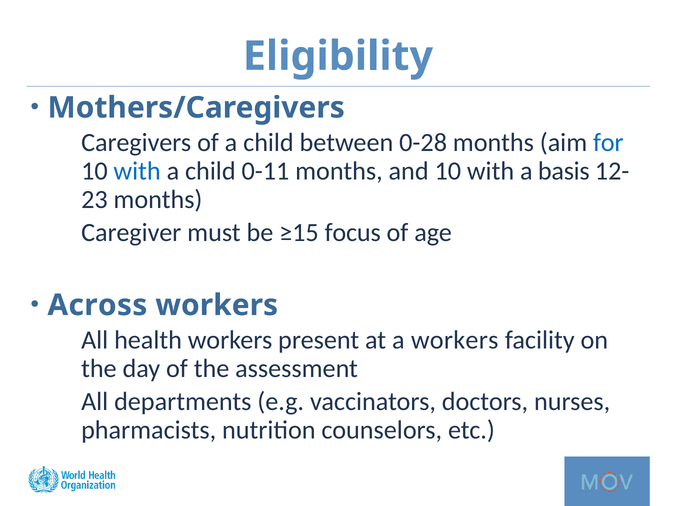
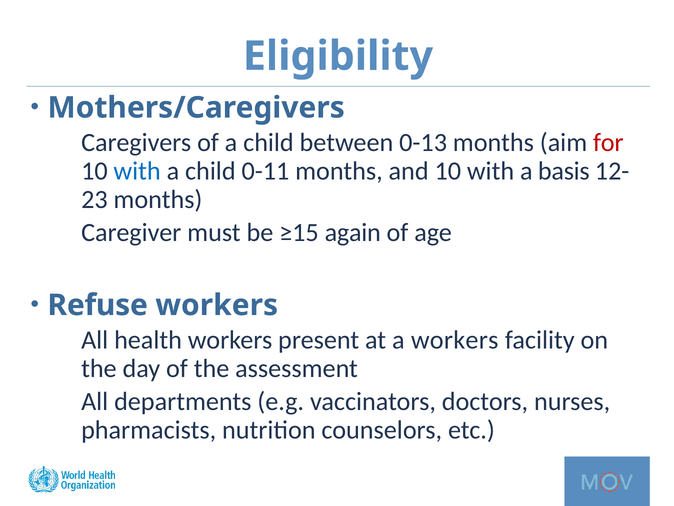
0-28: 0-28 -> 0-13 (423, 143)
for colour: blue -> red (608, 143)
focus: focus -> again (353, 232)
Across: Across -> Refuse (98, 305)
